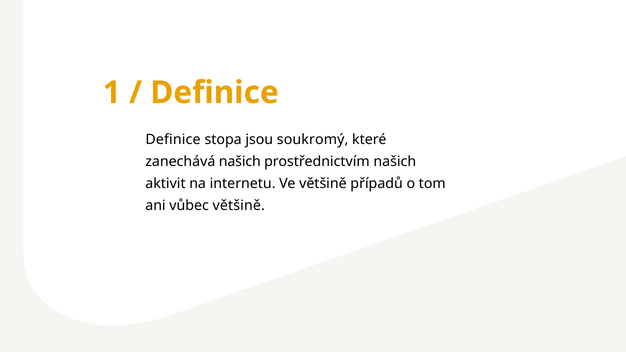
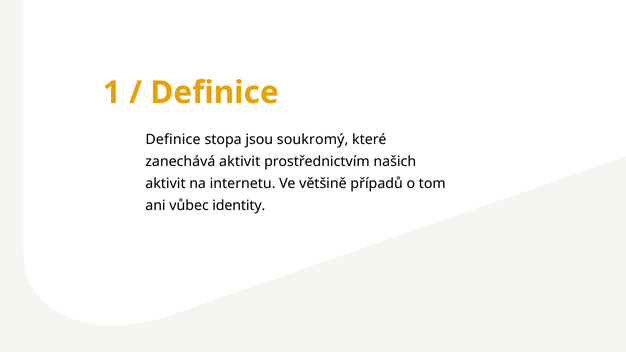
zanechává našich: našich -> aktivit (240, 162)
vůbec většině: většině -> identity (239, 206)
